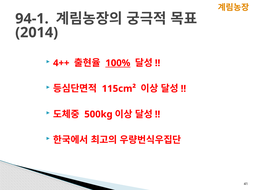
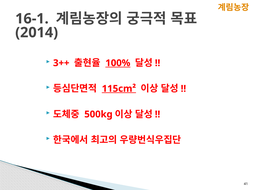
94-1: 94-1 -> 16-1 (32, 19)
4++: 4++ -> 3++ (61, 63)
115cm² underline: none -> present (119, 89)
